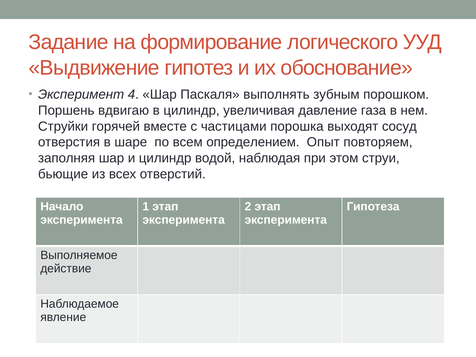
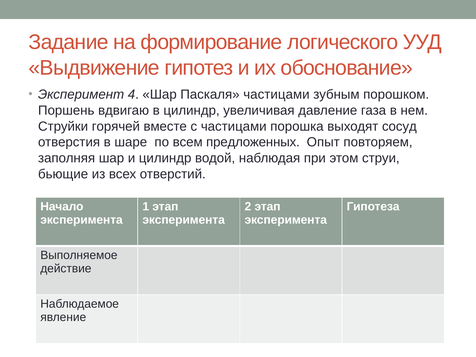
Паскаля выполнять: выполнять -> частицами (276, 95)
определением: определением -> предложенных (253, 142)
